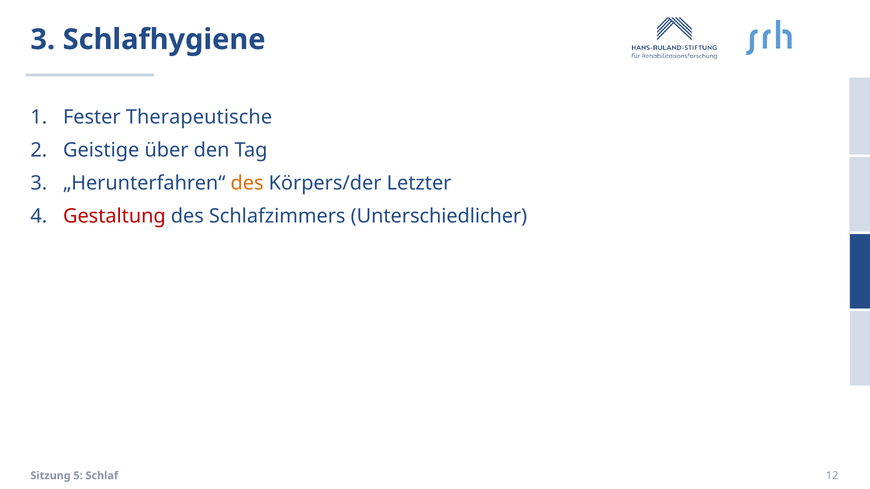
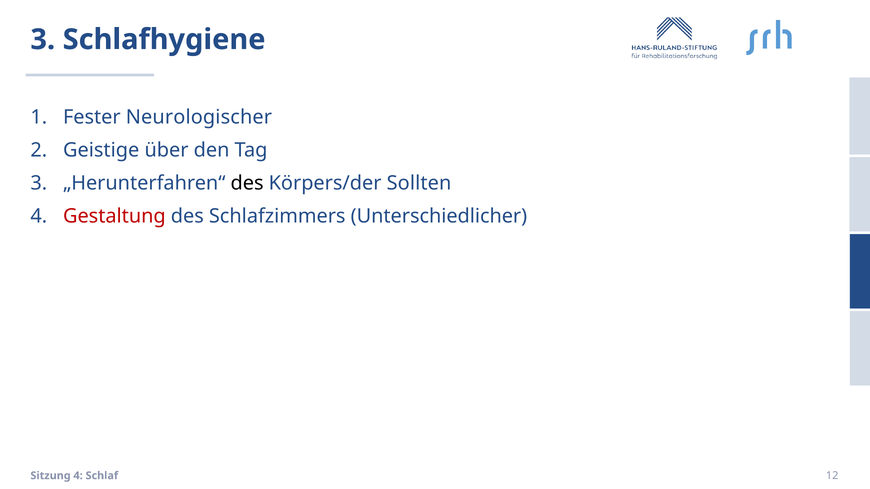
Therapeutische: Therapeutische -> Neurologischer (199, 117)
des colour: orange -> black (247, 183)
Letzter: Letzter -> Sollten (419, 183)
Sitzung 5: 5 -> 4 (78, 476)
